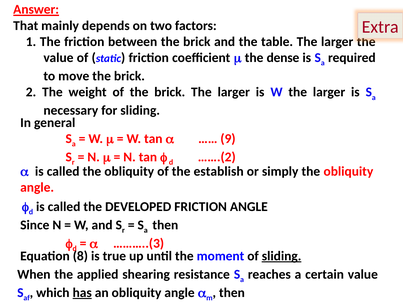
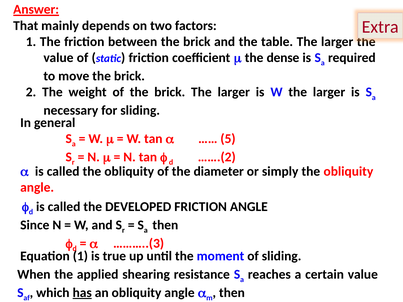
9: 9 -> 5 (228, 139)
establish: establish -> diameter (219, 172)
Equation 8: 8 -> 1 (80, 256)
sliding underline: present -> none (282, 256)
